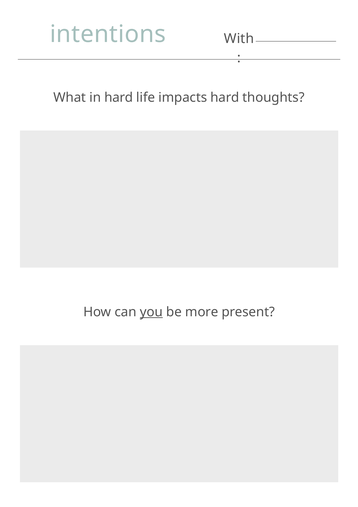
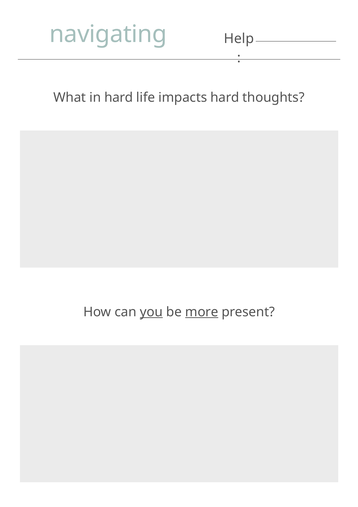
intentions: intentions -> navigating (108, 34)
With: With -> Help (239, 39)
more underline: none -> present (202, 312)
